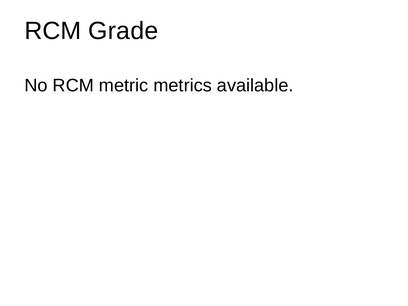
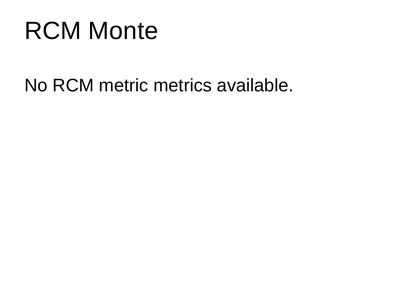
Grade: Grade -> Monte (123, 31)
